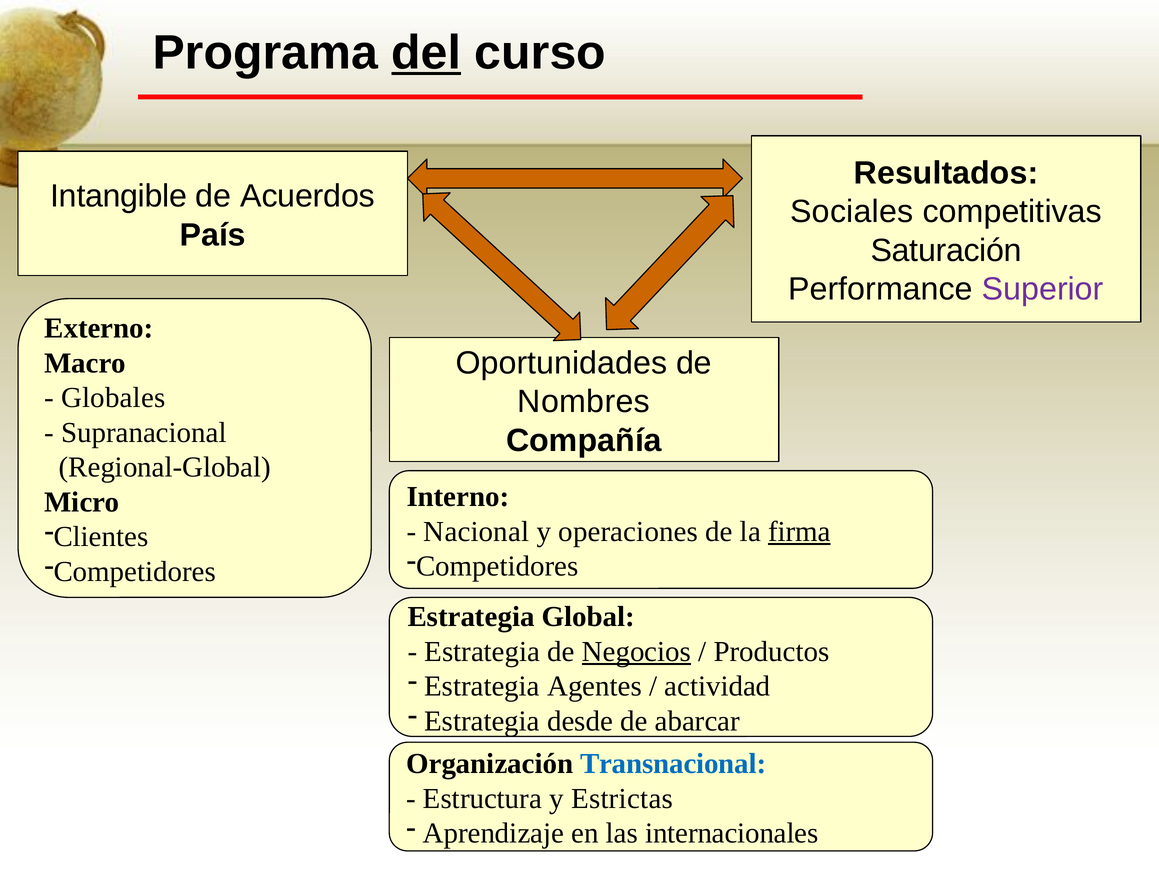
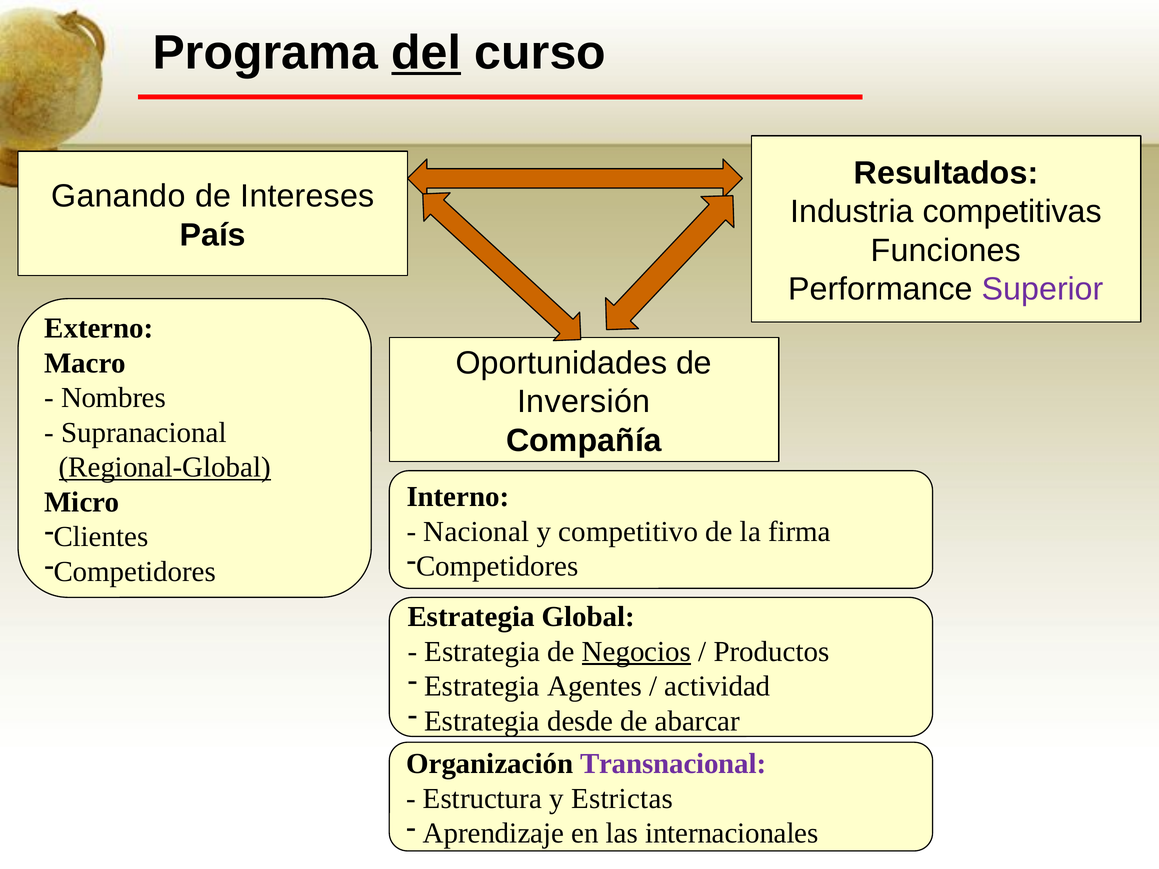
Intangible: Intangible -> Ganando (118, 196)
Acuerdos: Acuerdos -> Intereses (307, 196)
Sociales: Sociales -> Industria (852, 212)
Saturación: Saturación -> Funciones (946, 251)
Globales: Globales -> Nombres (113, 398)
Nombres: Nombres -> Inversión (584, 402)
Regional-Global underline: none -> present (165, 467)
operaciones: operaciones -> competitivo (628, 532)
firma underline: present -> none (799, 532)
Transnacional colour: blue -> purple (673, 764)
